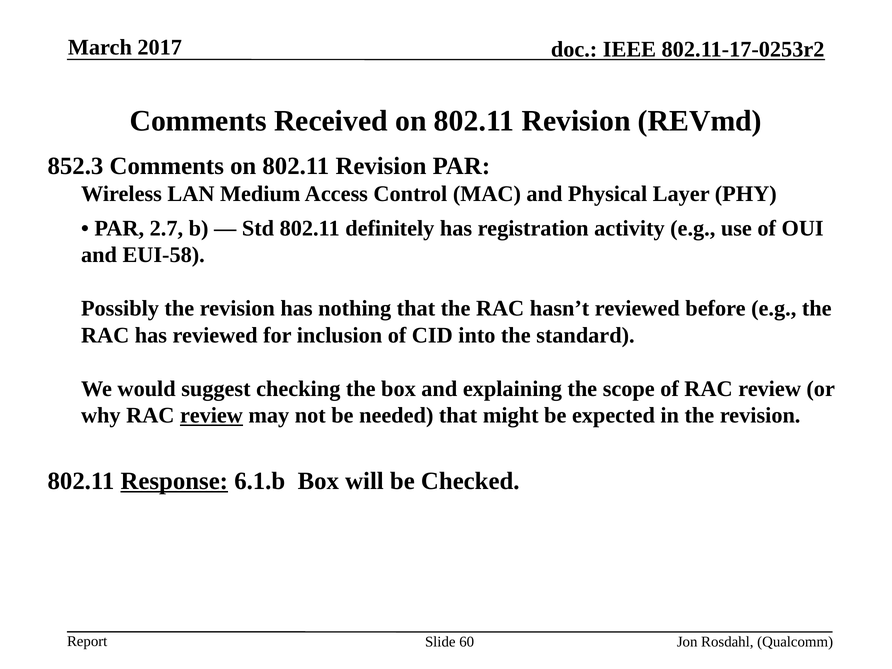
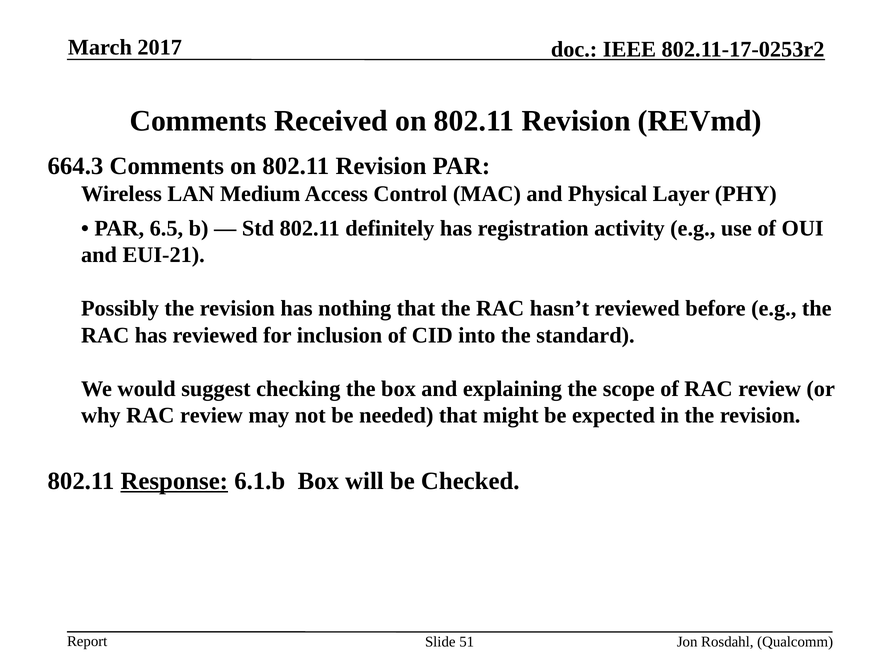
852.3: 852.3 -> 664.3 (75, 166)
2.7: 2.7 -> 6.5 (166, 228)
EUI-58: EUI-58 -> EUI-21 (164, 255)
review underline: present -> none (211, 416)
60: 60 -> 51 (467, 642)
